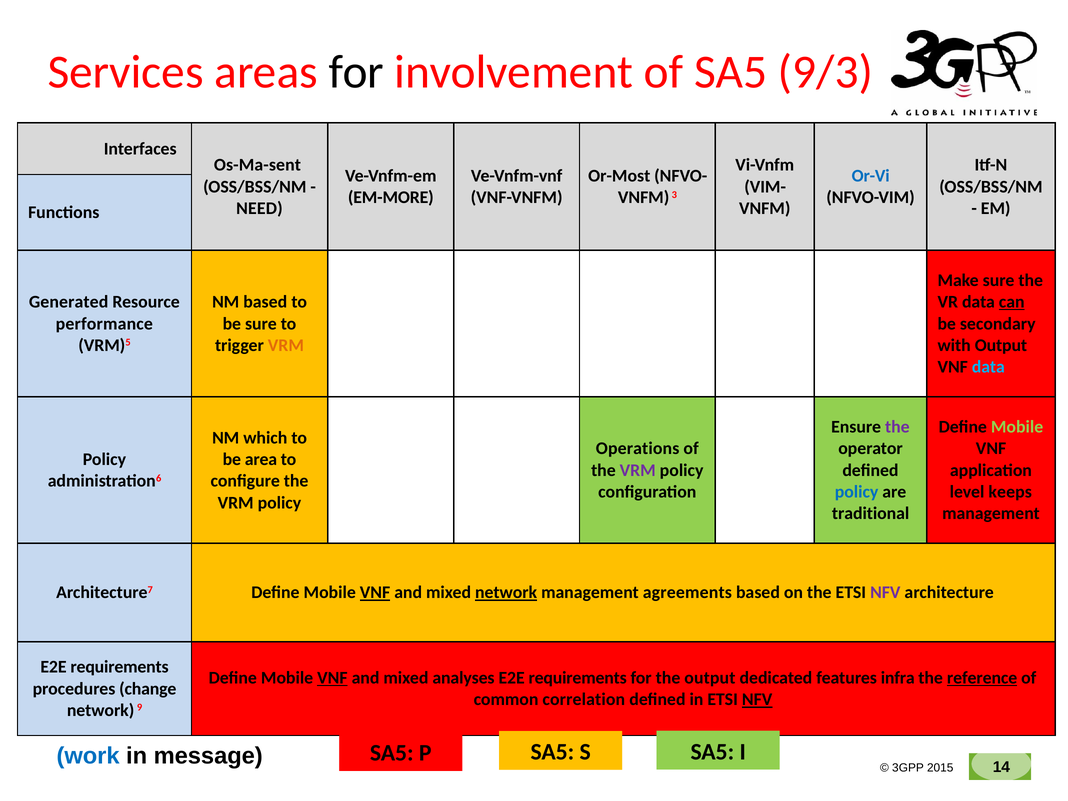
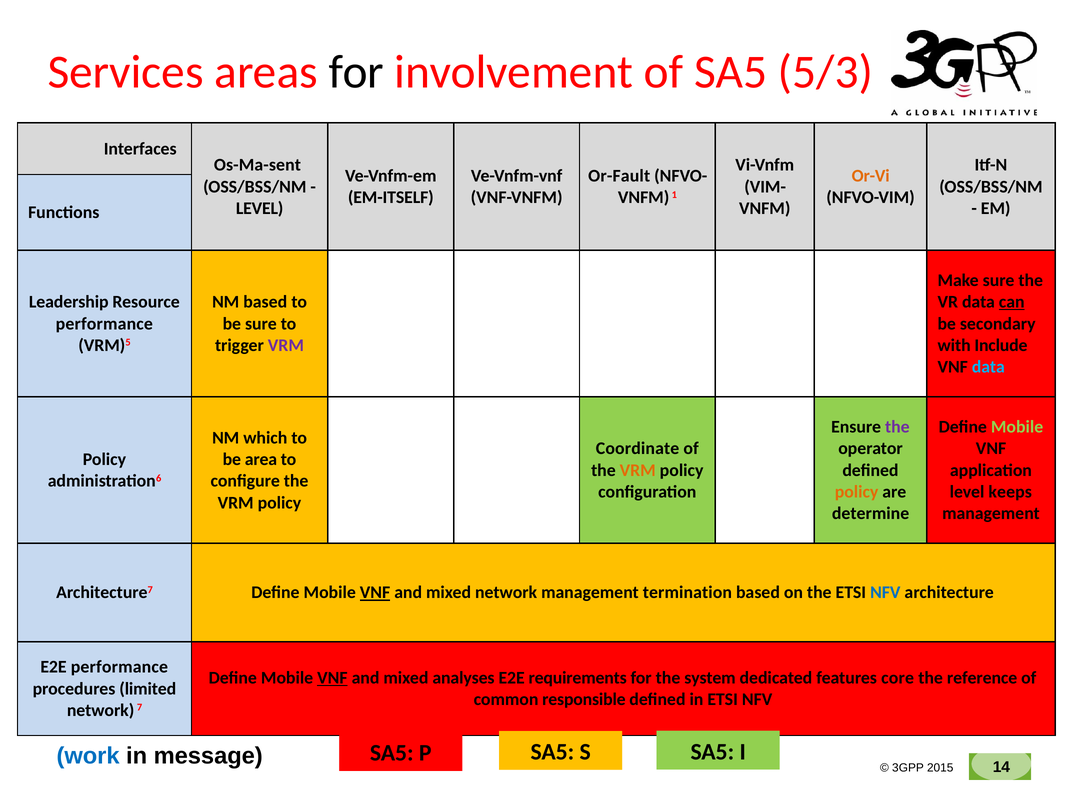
9/3: 9/3 -> 5/3 (825, 72)
Or-Most: Or-Most -> Or-Fault (619, 176)
Or-Vi colour: blue -> orange (871, 176)
EM-MORE: EM-MORE -> EM-ITSELF (391, 198)
3: 3 -> 1 (674, 195)
NEED: NEED -> LEVEL (260, 208)
Generated: Generated -> Leadership (69, 302)
VRM colour: orange -> purple (286, 345)
with Output: Output -> Include (1001, 345)
Operations: Operations -> Coordinate (638, 448)
VRM colour: purple -> orange (638, 470)
policy colour: blue -> orange (857, 492)
traditional: traditional -> determine (871, 514)
network underline: present -> none (506, 593)
agreements: agreements -> termination (687, 593)
NFV colour: purple -> blue (885, 593)
requirements: requirements -> performance (119, 667)
the output: output -> system (710, 678)
infra: infra -> core (898, 678)
reference underline: present -> none (982, 678)
change: change -> limited (148, 689)
correlation: correlation -> responsible (584, 700)
NFV underline: present -> none (757, 700)
9: 9 -> 7 (140, 708)
